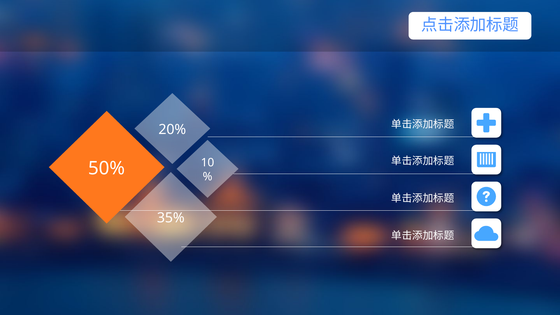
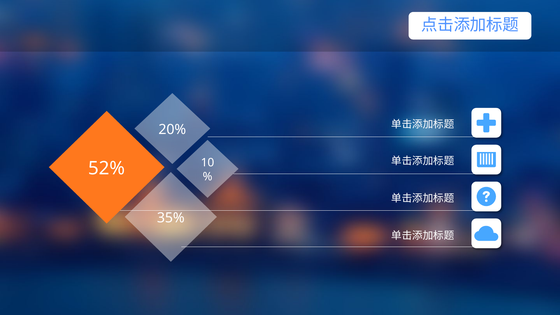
50%: 50% -> 52% (107, 169)
